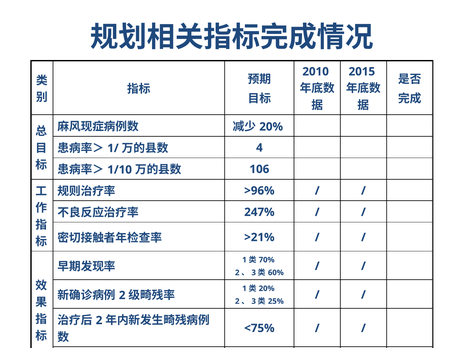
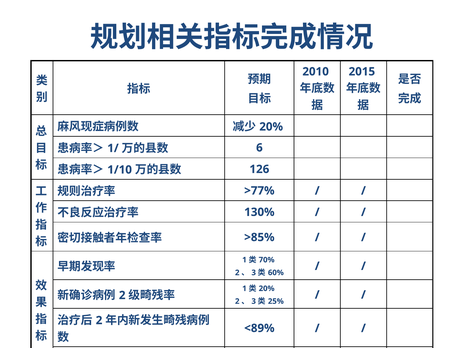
4: 4 -> 6 (259, 148)
106: 106 -> 126 (259, 169)
>96%: >96% -> >77% (259, 191)
247%: 247% -> 130% (259, 212)
>21%: >21% -> >85% (259, 237)
<75%: <75% -> <89% (259, 328)
